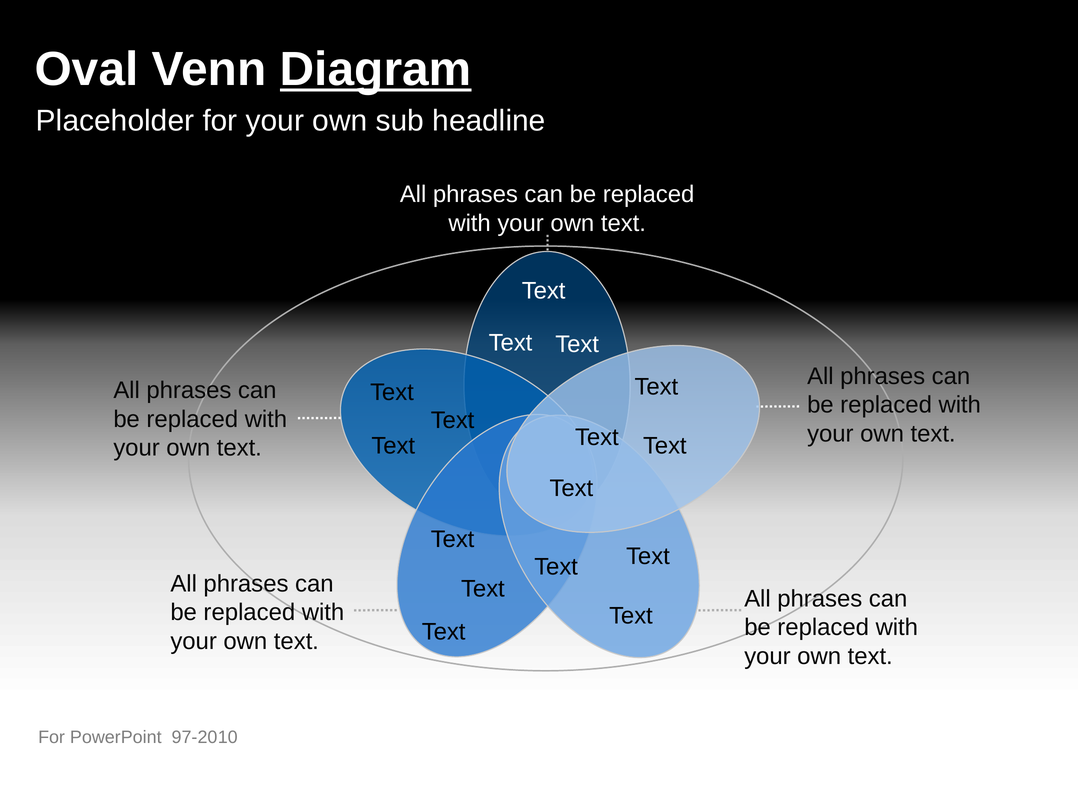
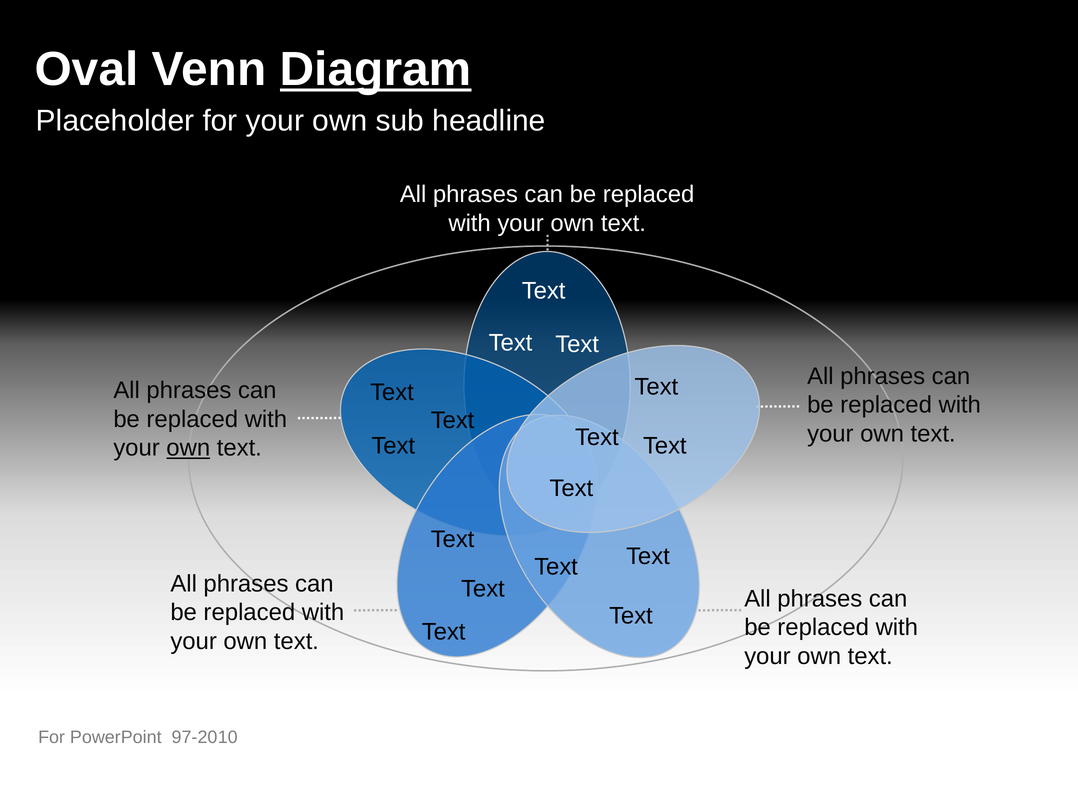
own underline: none -> present (188, 448)
